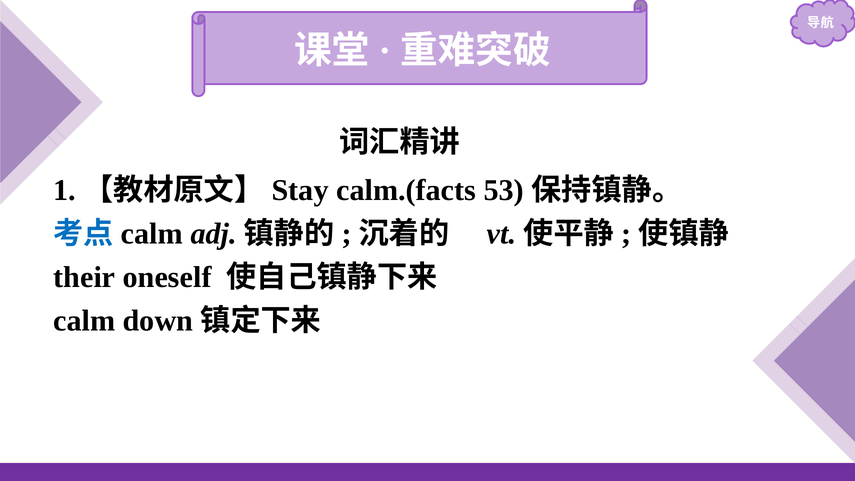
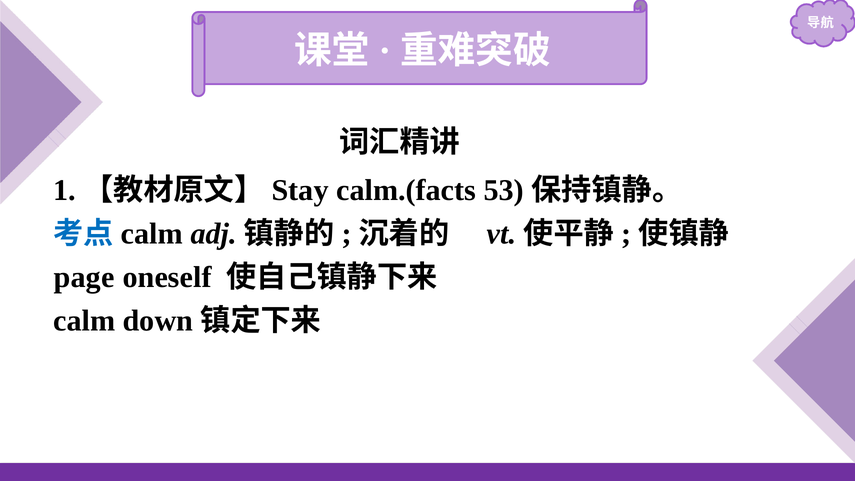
their: their -> page (84, 277)
